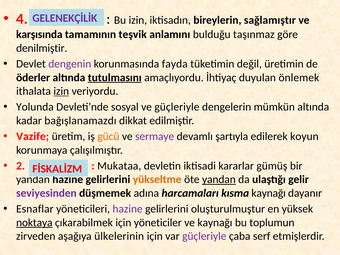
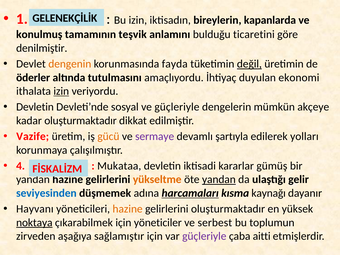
4: 4 -> 1 (22, 19)
sağlamıştır: sağlamıştır -> kapanlarda (270, 20)
GELENEKÇİLİK colour: purple -> black (65, 18)
karşısında: karşısında -> konulmuş (39, 34)
taşınmaz: taşınmaz -> ticaretini (254, 34)
dengenin colour: purple -> orange (70, 64)
değil underline: none -> present (249, 64)
tutulmasını underline: present -> none (115, 78)
önlemek: önlemek -> ekonomi (299, 78)
Yolunda: Yolunda -> Devletin (35, 107)
mümkün altında: altında -> akçeye (313, 107)
kadar bağışlanamazdı: bağışlanamazdı -> oluşturmaktadır (81, 121)
koyun: koyun -> yolları (304, 136)
2: 2 -> 4 (21, 166)
seviyesinden colour: purple -> blue (46, 193)
harcamaları underline: none -> present (190, 193)
Esnaflar: Esnaflar -> Hayvanı (35, 209)
hazine colour: purple -> orange (128, 209)
gelirlerini oluşturulmuştur: oluşturulmuştur -> oluşturmaktadır (228, 209)
ve kaynağı: kaynağı -> serbest (215, 223)
ülkelerinin: ülkelerinin -> sağlamıştır (119, 236)
serf: serf -> aitti (262, 236)
